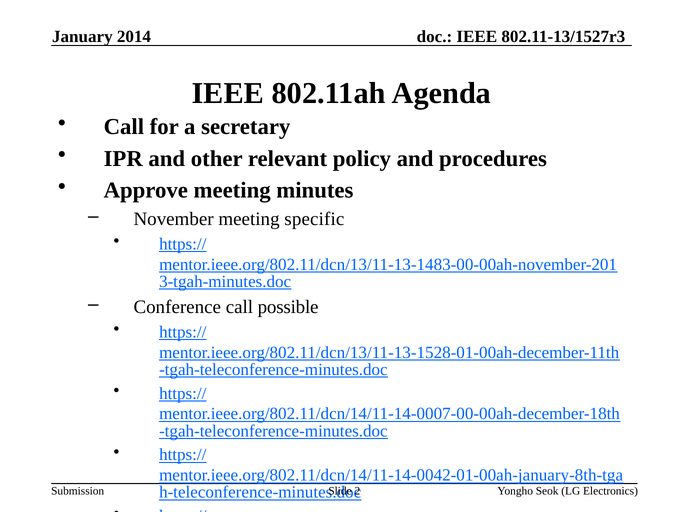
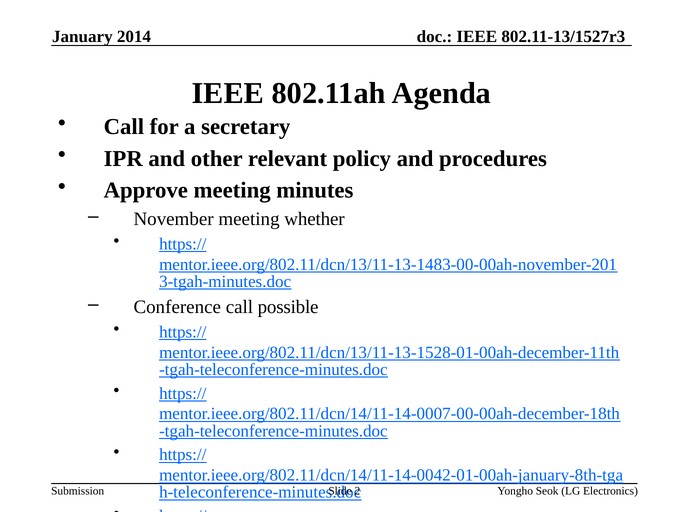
specific: specific -> whether (315, 219)
